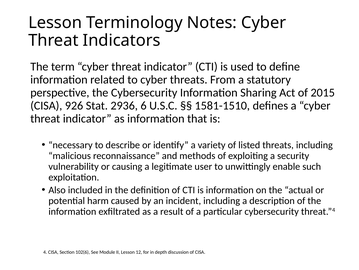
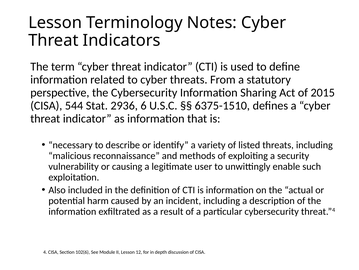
926: 926 -> 544 (74, 105)
1581-1510: 1581-1510 -> 6375-1510 (222, 105)
